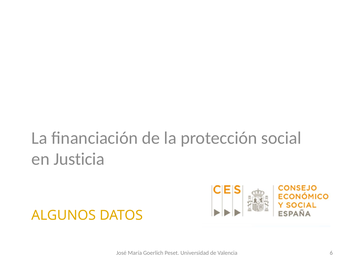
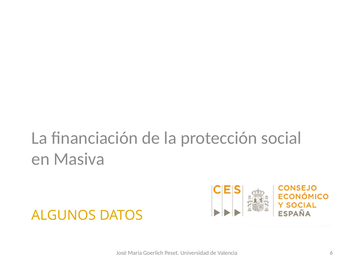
Justicia: Justicia -> Masiva (79, 159)
